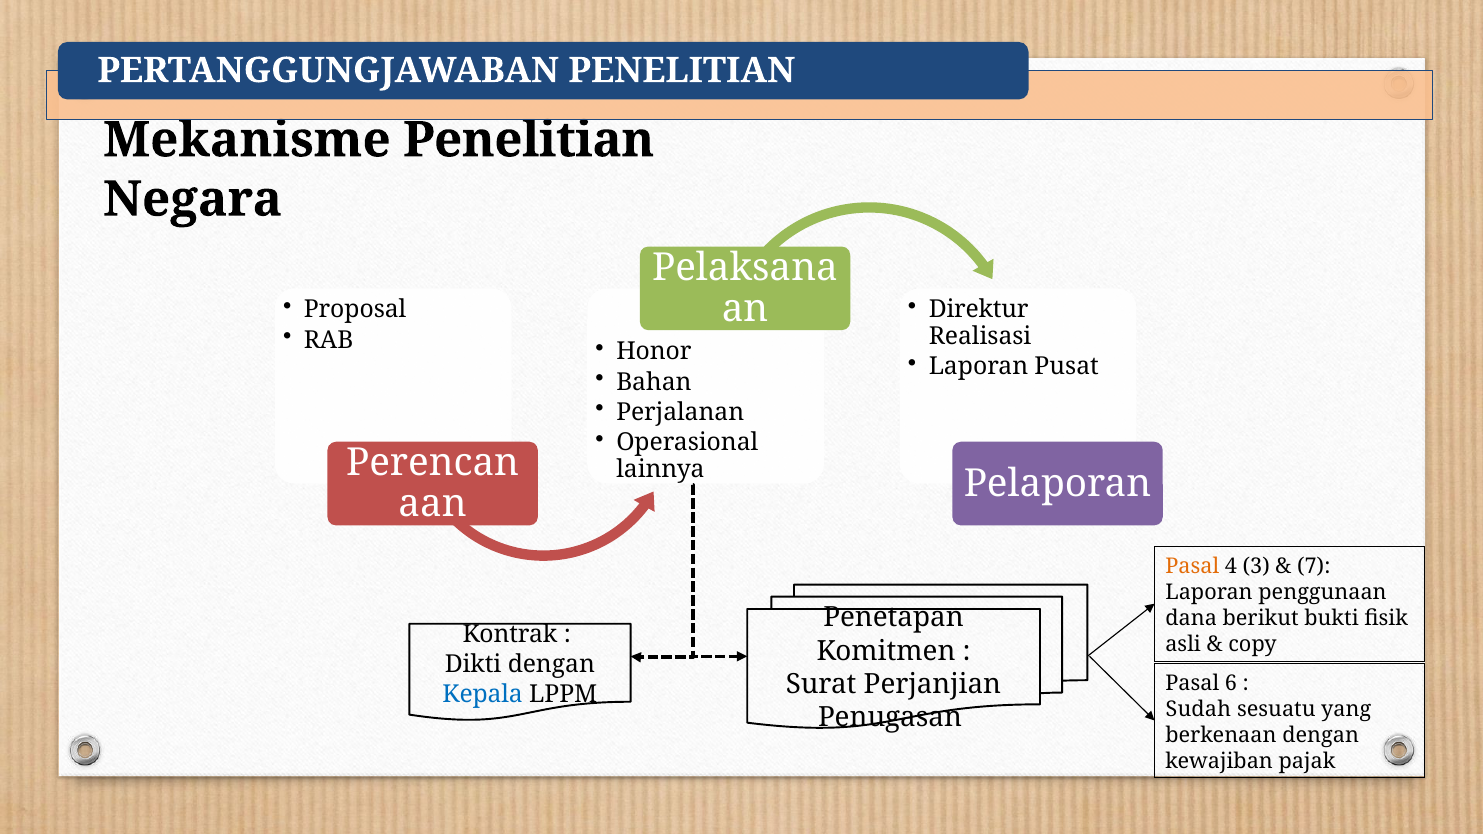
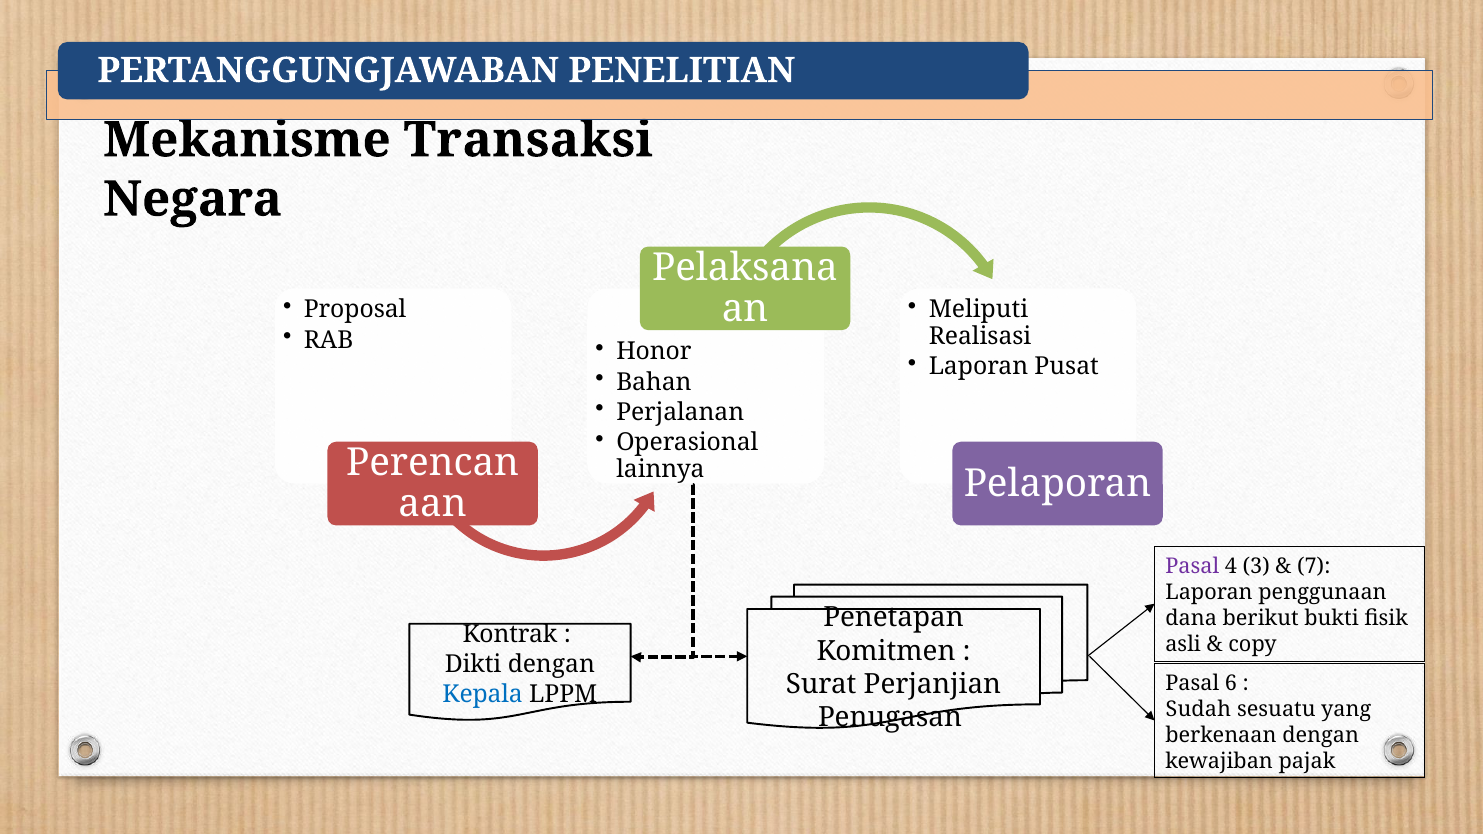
Mekanisme Penelitian: Penelitian -> Transaksi (528, 140)
Direktur: Direktur -> Meliputi (978, 310)
Pasal colour: orange -> purple (1192, 566)
